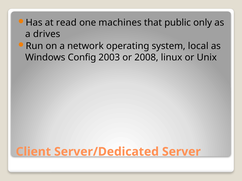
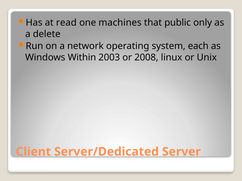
drives: drives -> delete (47, 34)
local: local -> each (198, 46)
Config: Config -> Within (82, 57)
